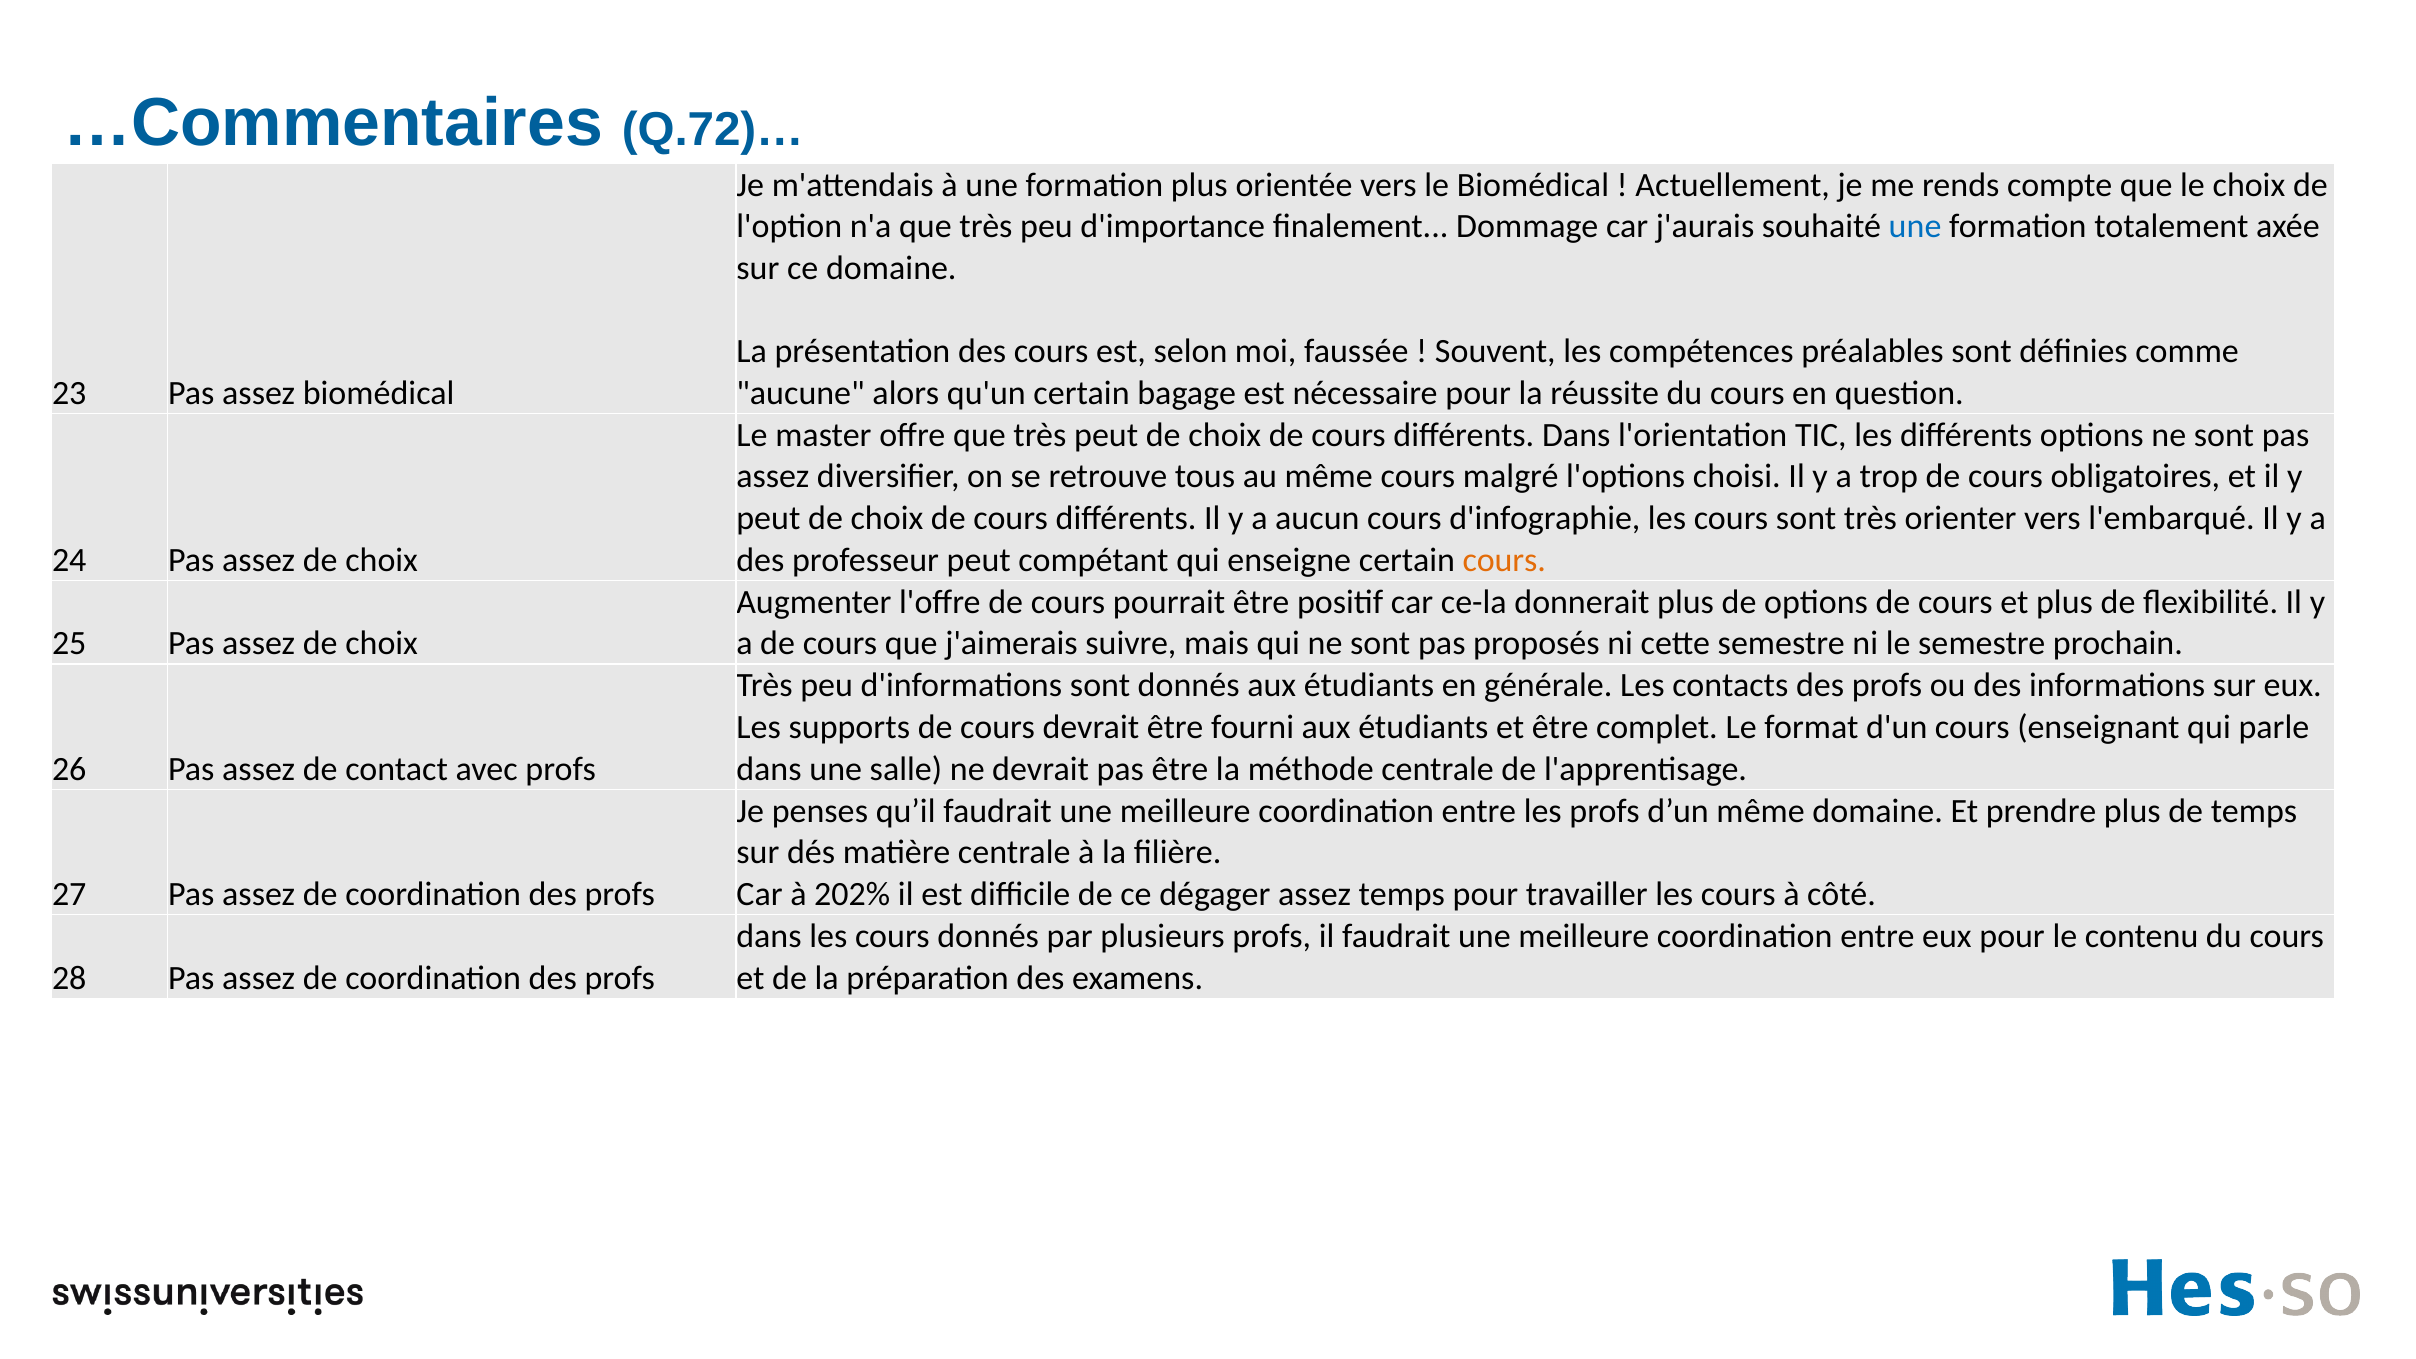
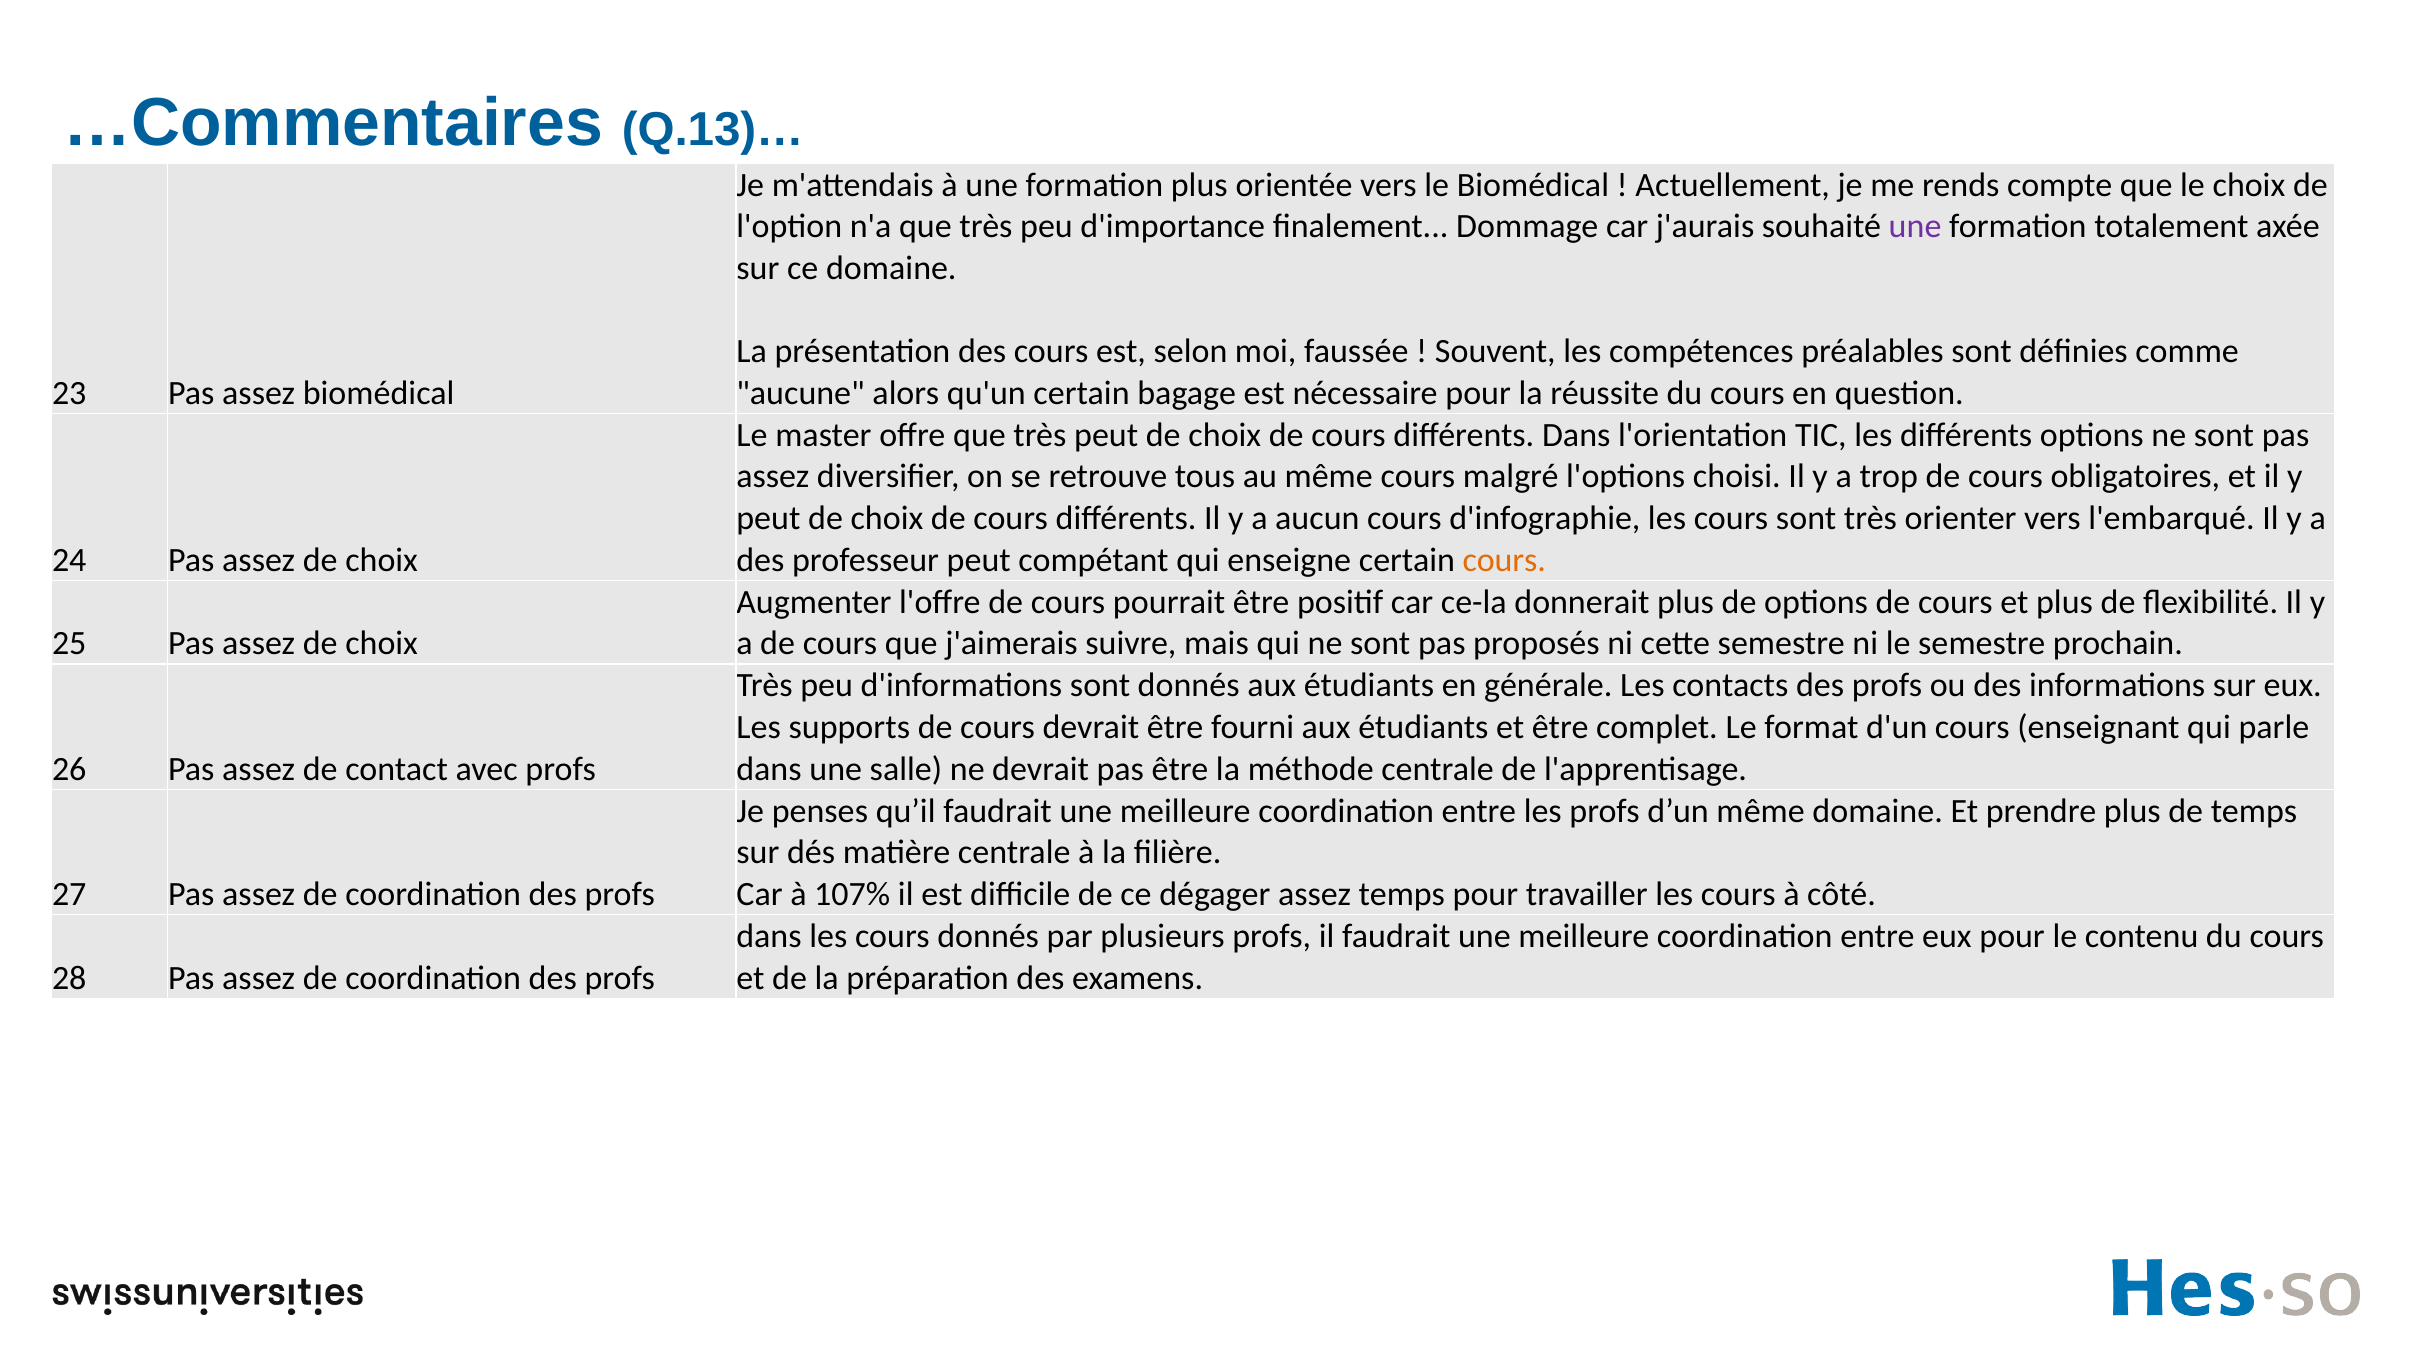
Q.72)…: Q.72)… -> Q.13)… (713, 129)
une colour: blue -> purple (1915, 227)
202%: 202% -> 107% (852, 894)
